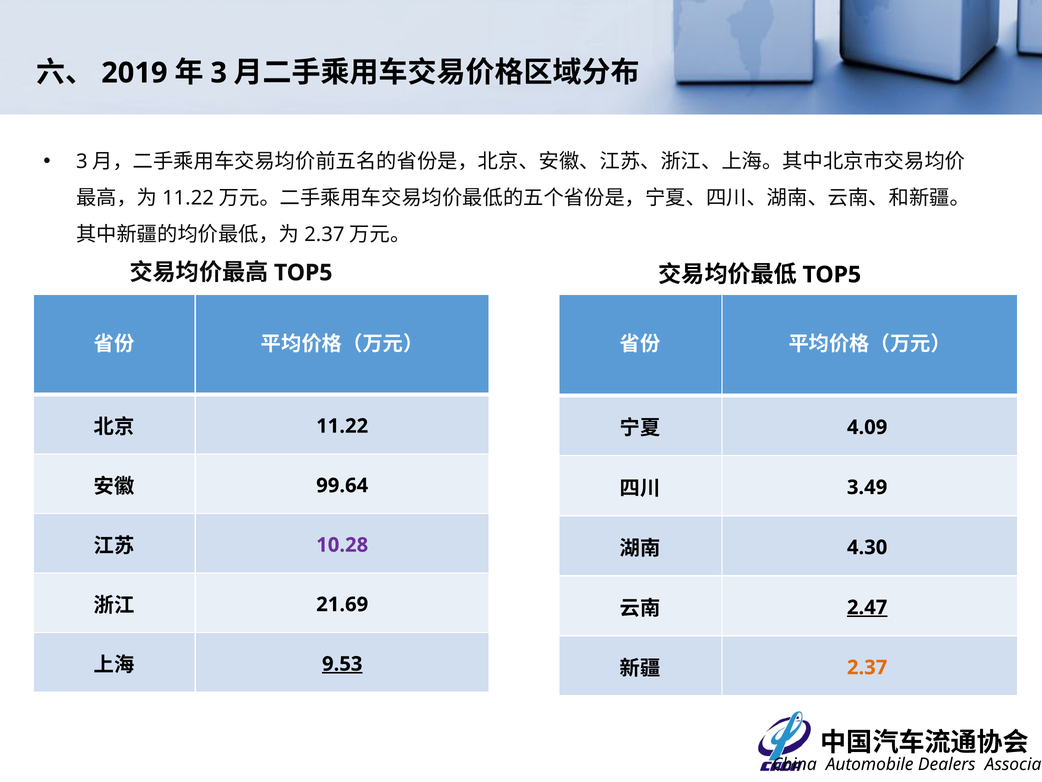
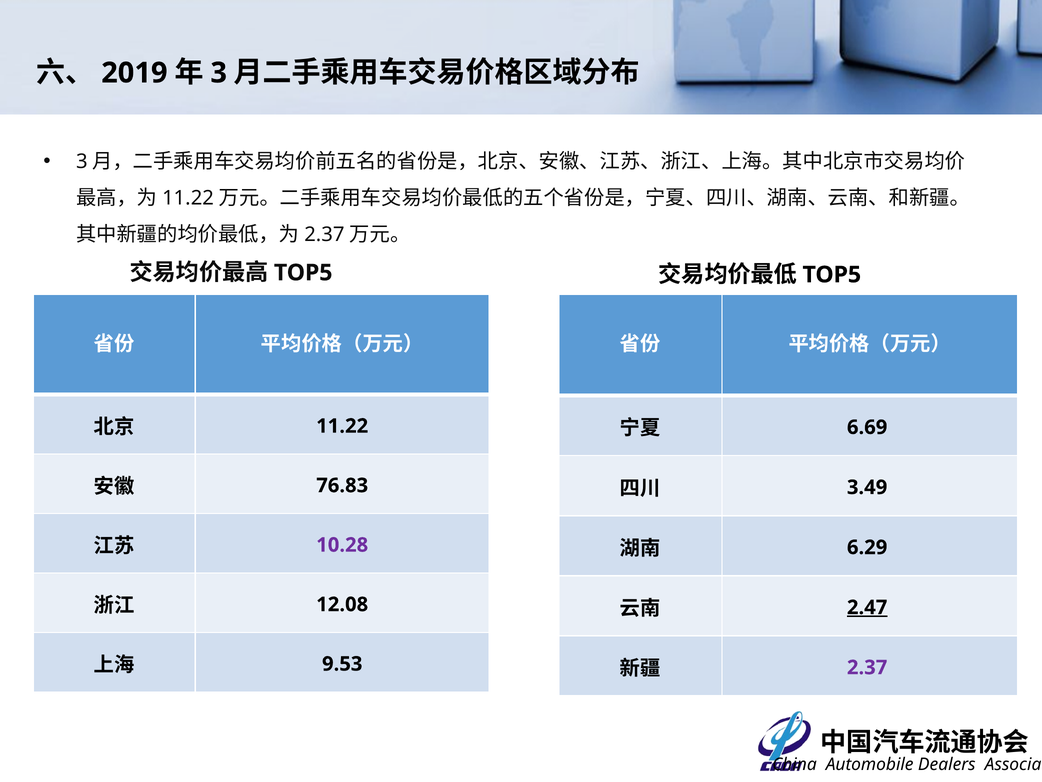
4.09: 4.09 -> 6.69 (867, 427)
99.64: 99.64 -> 76.83 (342, 485)
4.30: 4.30 -> 6.29 (867, 547)
21.69: 21.69 -> 12.08 (342, 604)
9.53 underline: present -> none (342, 664)
2.37 colour: orange -> purple (867, 667)
